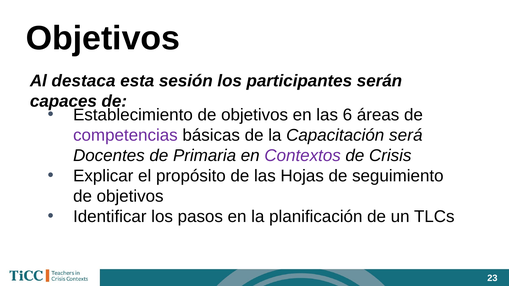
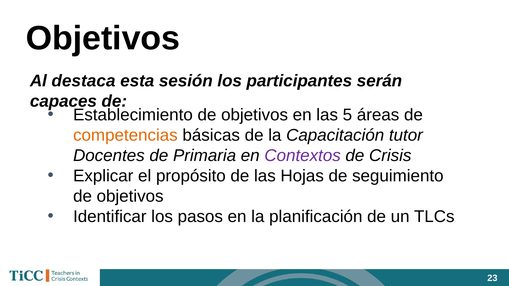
6: 6 -> 5 (347, 115)
competencias colour: purple -> orange (125, 135)
será: será -> tutor (406, 135)
